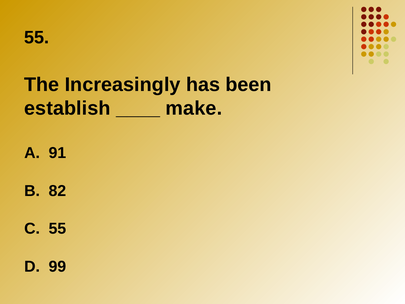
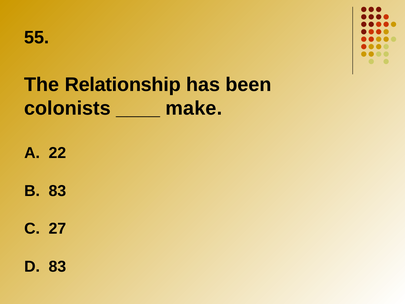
Increasingly: Increasingly -> Relationship (123, 85)
establish: establish -> colonists (67, 108)
91: 91 -> 22 (57, 153)
B 82: 82 -> 83 (57, 191)
C 55: 55 -> 27 (57, 229)
D 99: 99 -> 83 (57, 266)
